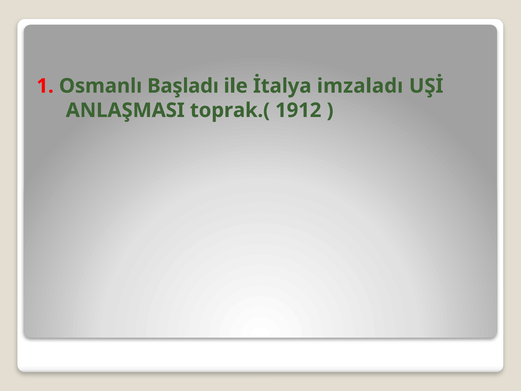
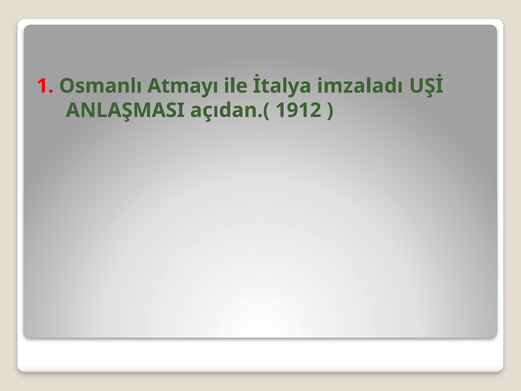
Başladı: Başladı -> Atmayı (183, 86)
toprak.(: toprak.( -> açıdan.( (230, 110)
